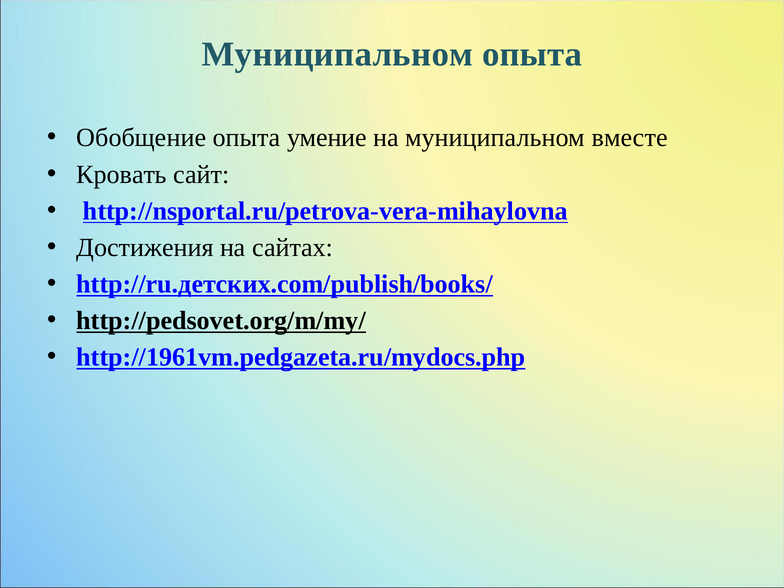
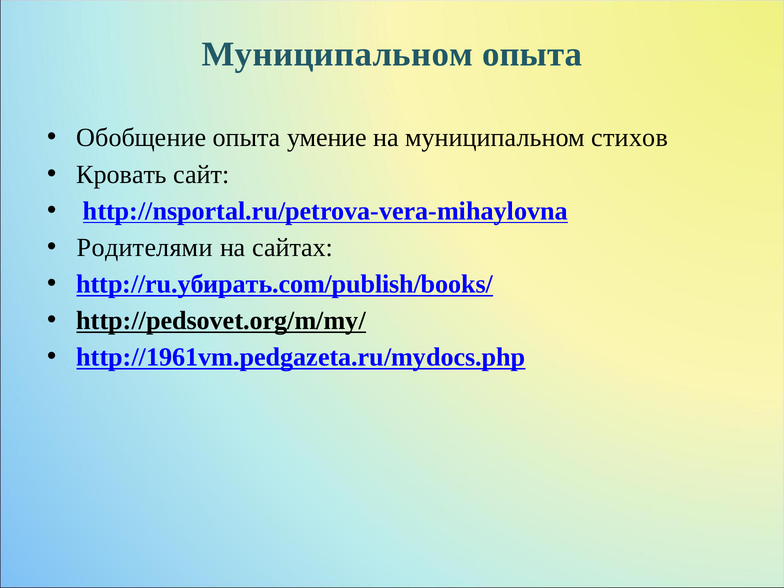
вместе: вместе -> стихов (630, 138)
Достижения: Достижения -> Родителями (145, 248)
http://ru.детских.com/publish/books/: http://ru.детских.com/publish/books/ -> http://ru.убирать.com/publish/books/ (285, 284)
